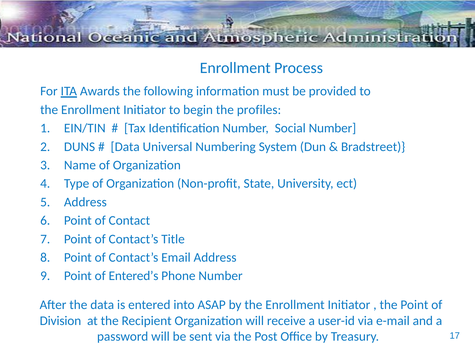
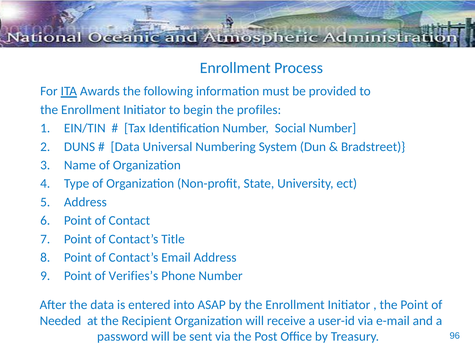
Entered’s: Entered’s -> Verifies’s (133, 276)
Division: Division -> Needed (60, 321)
17: 17 -> 96 (455, 336)
